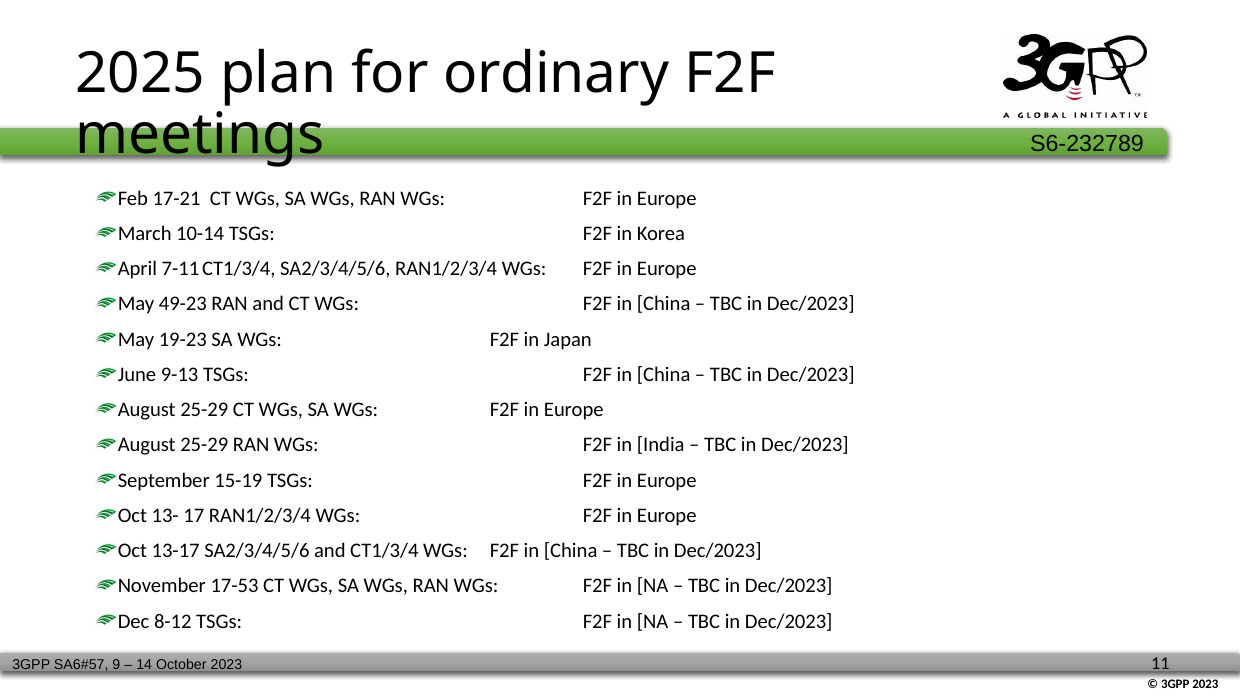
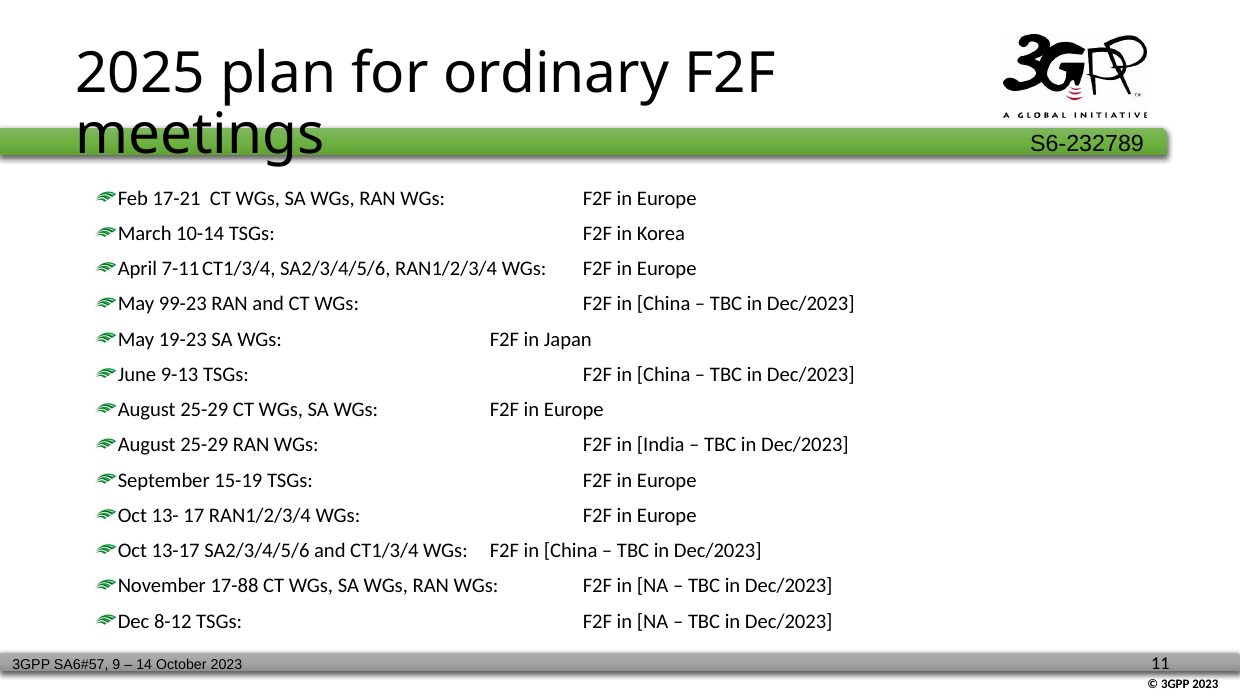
49-23: 49-23 -> 99-23 (183, 304)
17-53: 17-53 -> 17-88 (235, 586)
